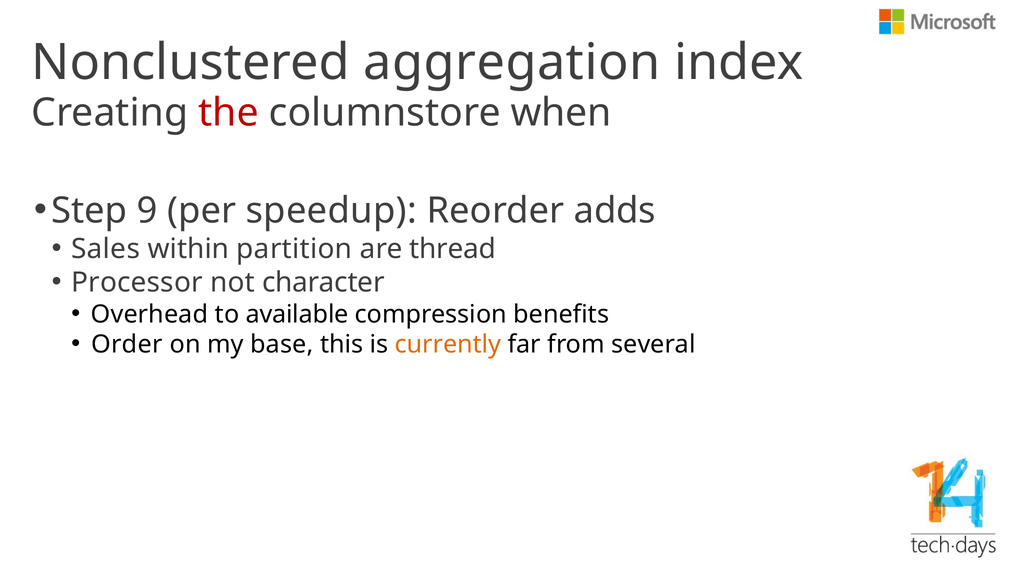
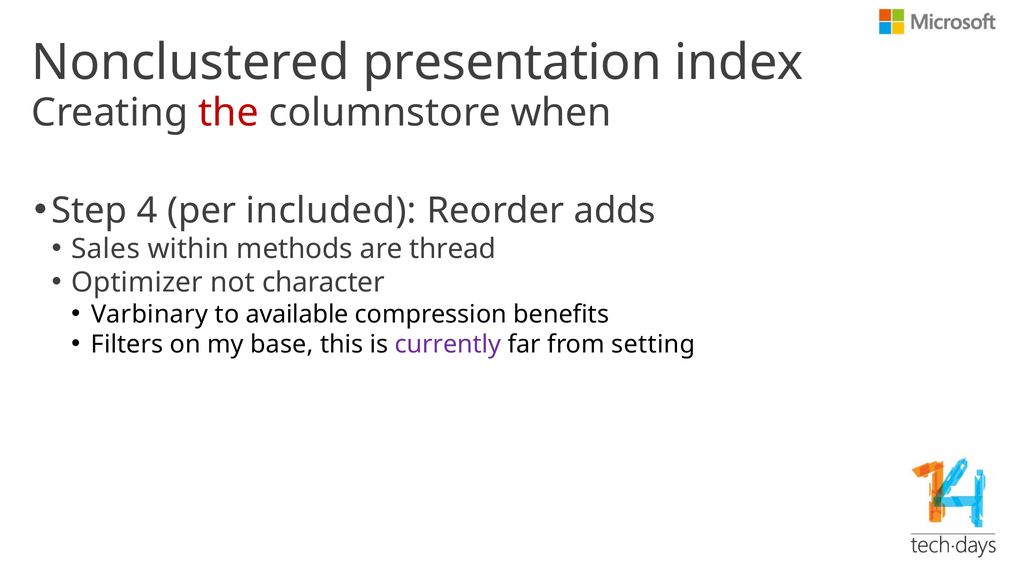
aggregation: aggregation -> presentation (512, 63)
9: 9 -> 4 (147, 211)
speedup: speedup -> included (331, 211)
partition: partition -> methods (295, 249)
Processor: Processor -> Optimizer (137, 283)
Overhead: Overhead -> Varbinary (149, 315)
Order: Order -> Filters (127, 345)
currently colour: orange -> purple (448, 345)
several: several -> setting (653, 345)
